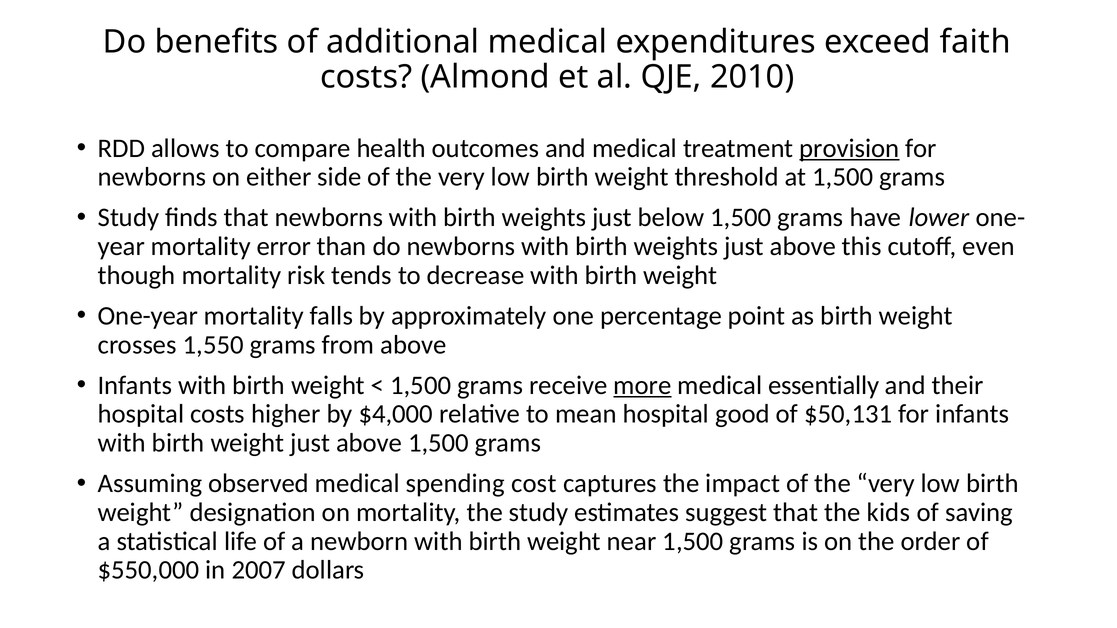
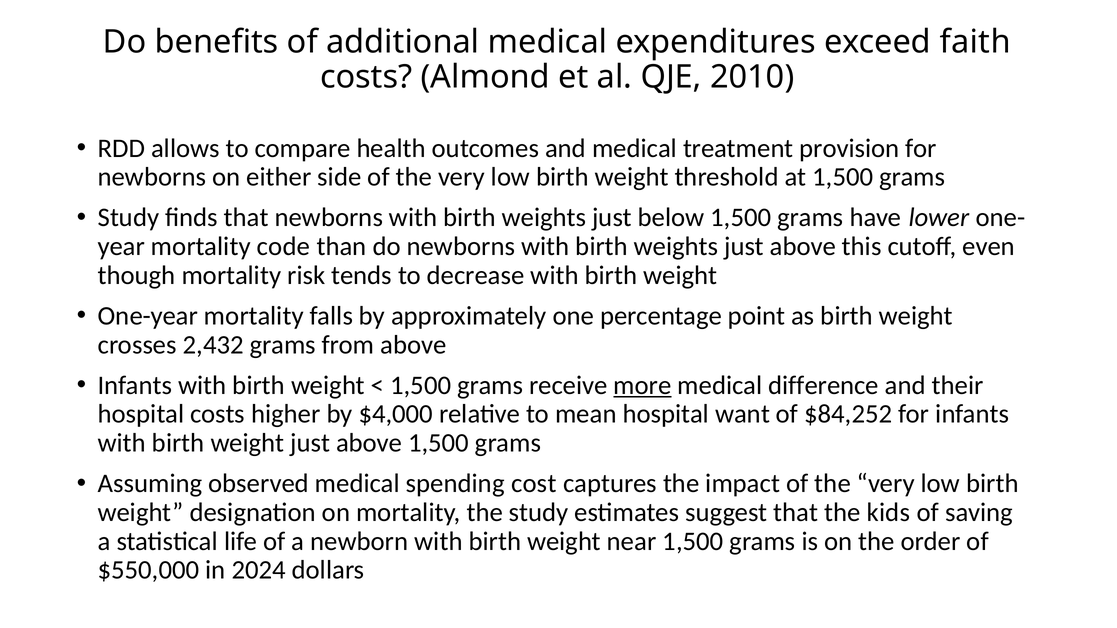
provision underline: present -> none (849, 148)
error: error -> code (283, 247)
1,550: 1,550 -> 2,432 (213, 345)
essentially: essentially -> difference (824, 385)
good: good -> want (743, 414)
$50,131: $50,131 -> $84,252 (848, 414)
2007: 2007 -> 2024 (259, 570)
